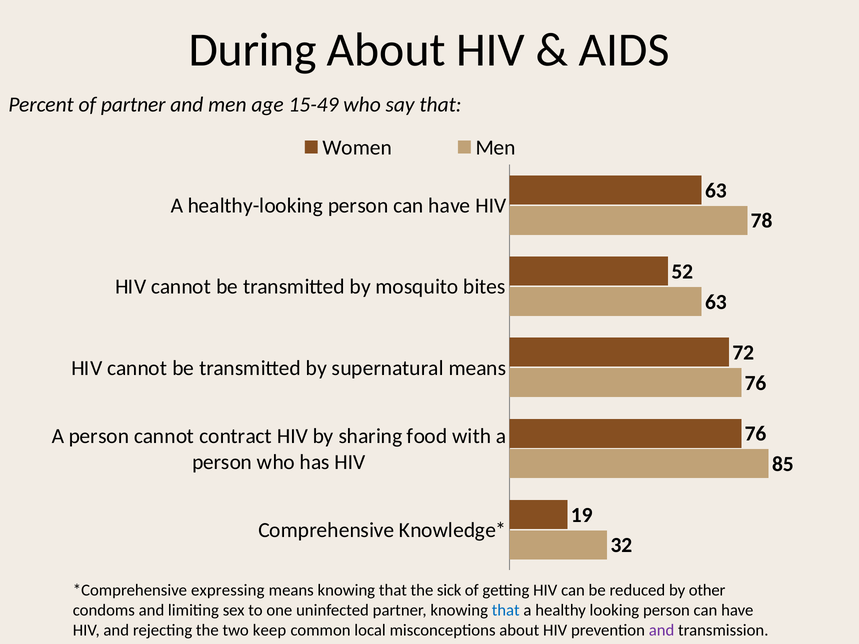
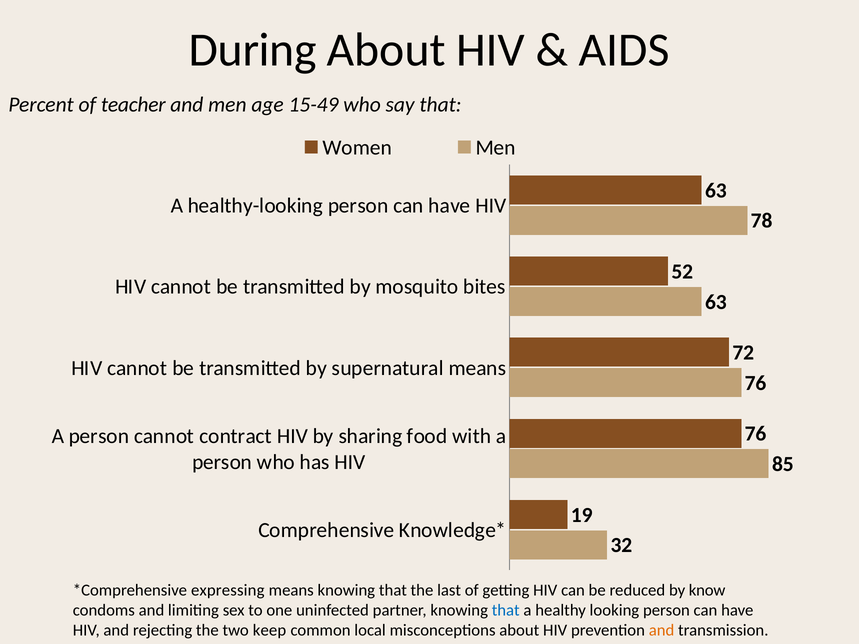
of partner: partner -> teacher (133, 104)
sick: sick -> last (449, 590)
other: other -> know (707, 590)
and colour: purple -> orange (662, 630)
